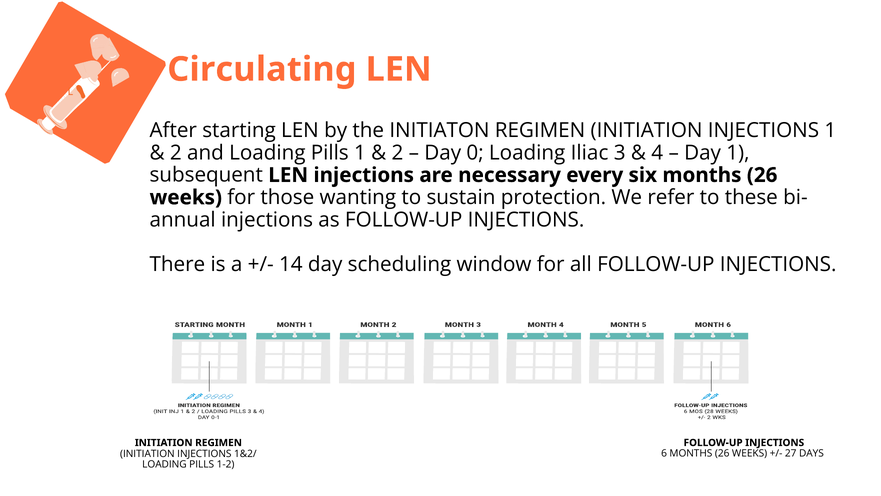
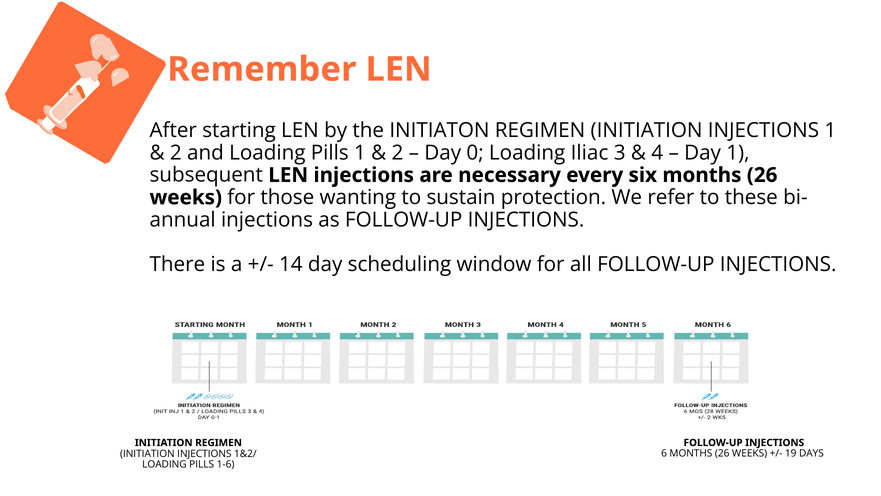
Circulating: Circulating -> Remember (262, 69)
27: 27 -> 19 (791, 453)
1-2: 1-2 -> 1-6 (226, 464)
